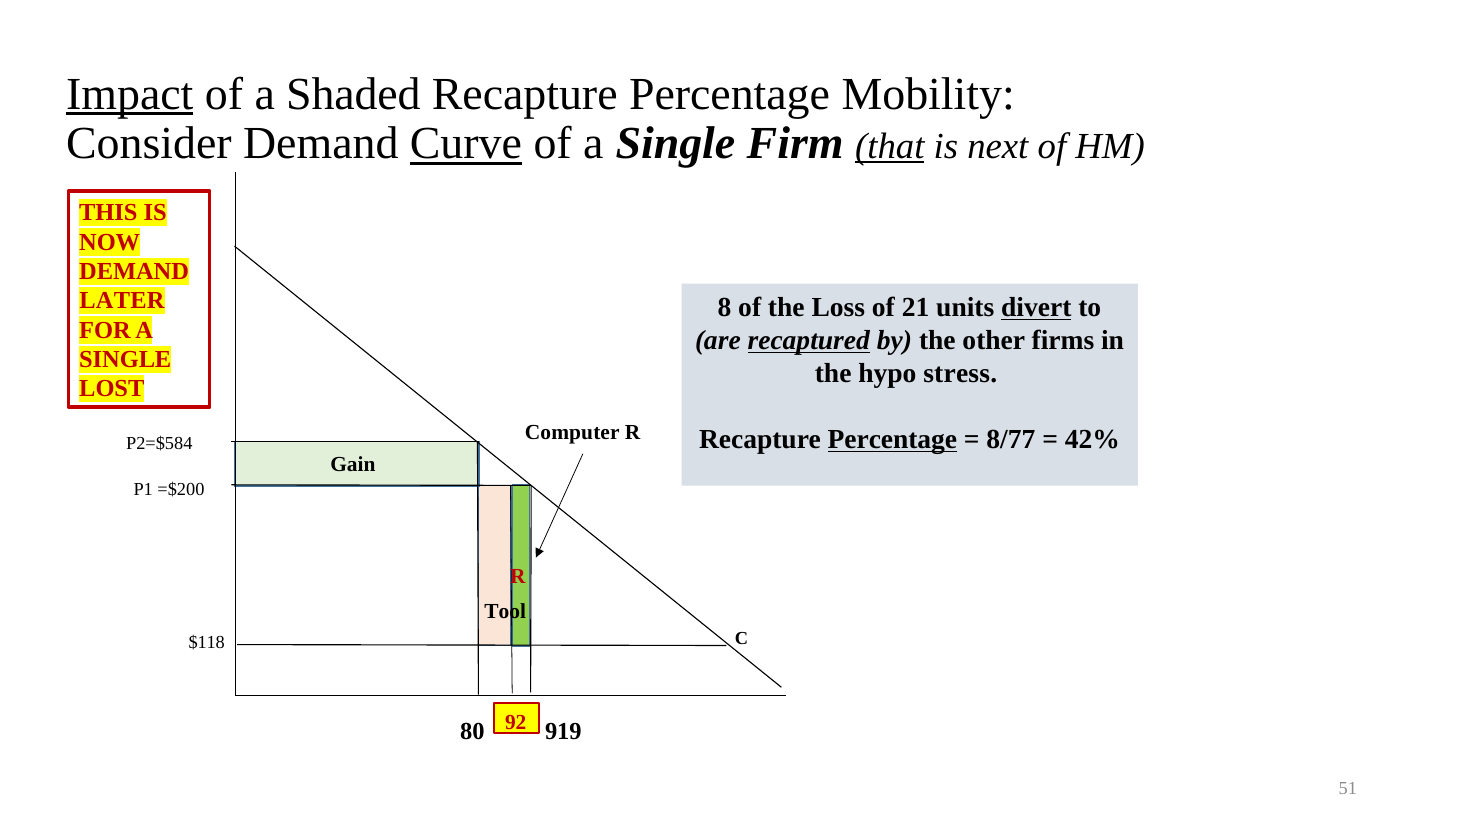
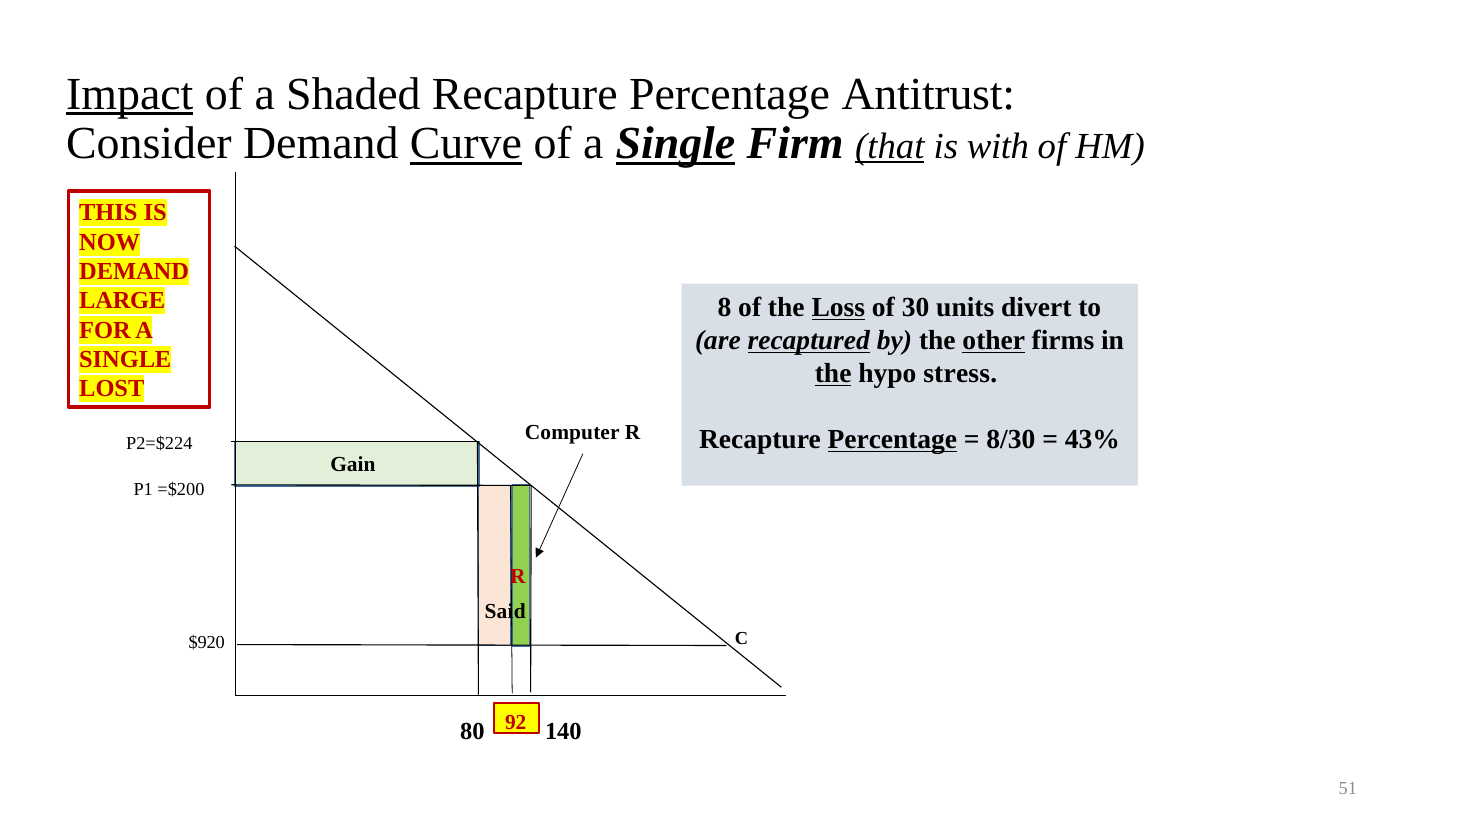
Mobility: Mobility -> Antitrust (928, 94)
Single underline: none -> present (675, 144)
next: next -> with (998, 147)
LATER: LATER -> LARGE (122, 301)
Loss underline: none -> present (838, 308)
21: 21 -> 30 (916, 308)
divert underline: present -> none (1036, 308)
other underline: none -> present (994, 341)
the underline: none -> present (833, 374)
8/77: 8/77 -> 8/30 (1011, 440)
42%: 42% -> 43% (1092, 440)
P2=$584: P2=$584 -> P2=$224 (159, 444)
Tool: Tool -> Said (505, 612)
$118: $118 -> $920 (207, 643)
919: 919 -> 140 (563, 732)
